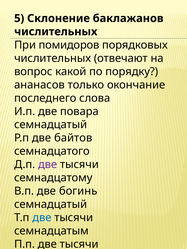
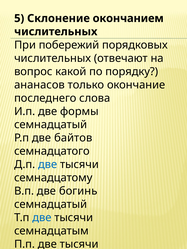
баклажанов: баклажанов -> окончанием (128, 18)
помидоров: помидоров -> побережий (69, 45)
повара: повара -> формы (79, 111)
две colour: purple -> blue (48, 165)
